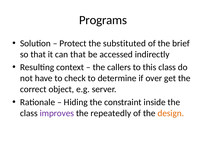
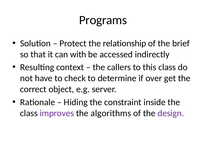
substituted: substituted -> relationship (125, 43)
can that: that -> with (78, 54)
repeatedly: repeatedly -> algorithms (111, 113)
design colour: orange -> purple (171, 113)
